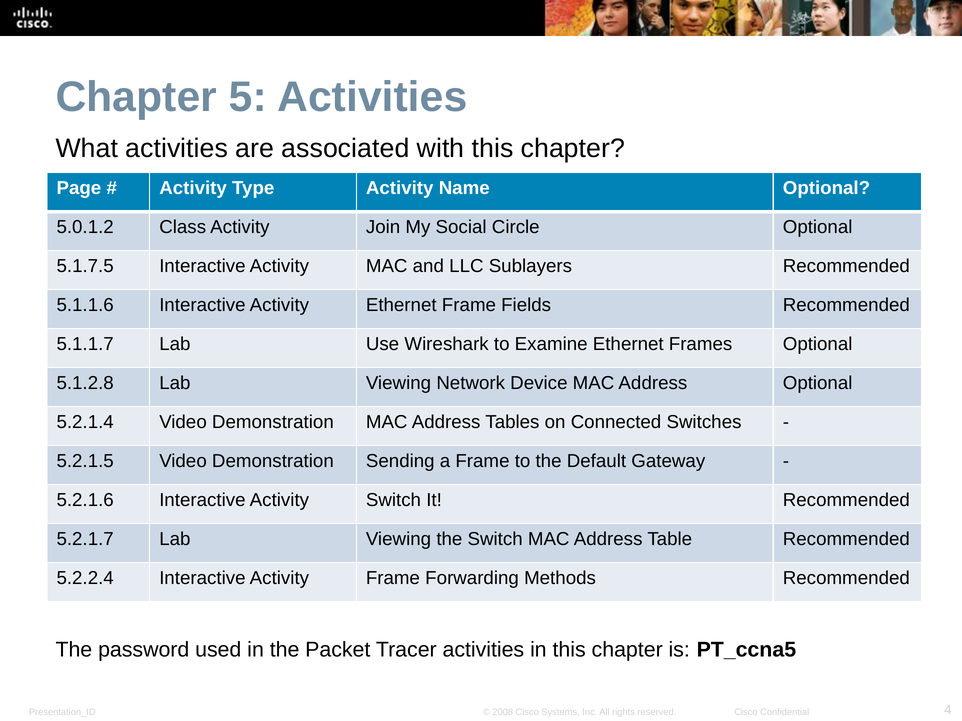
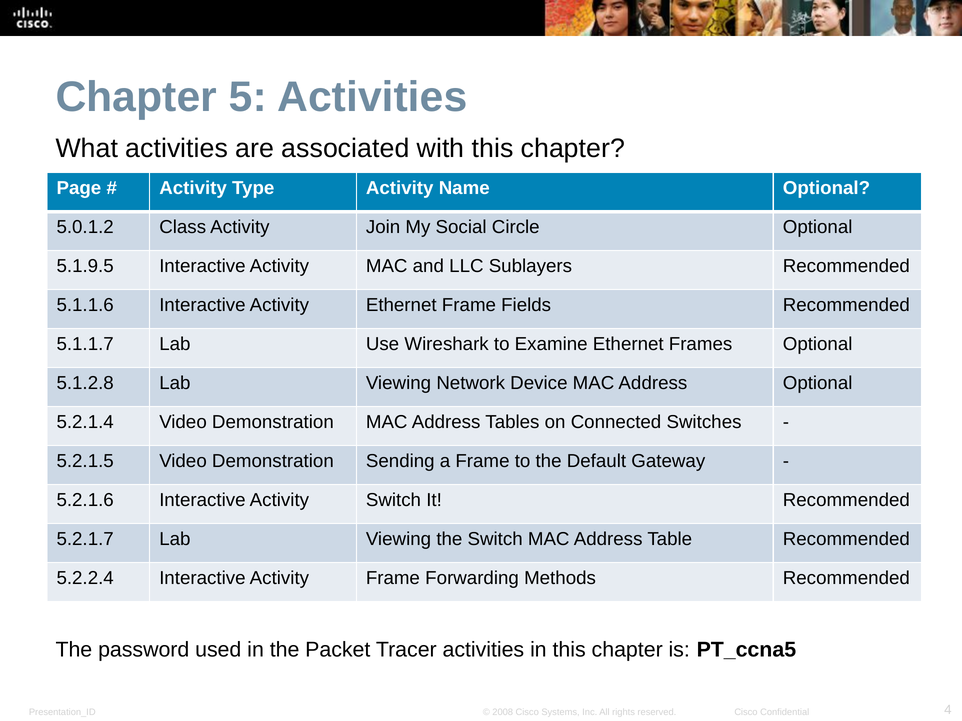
5.1.7.5: 5.1.7.5 -> 5.1.9.5 (85, 266)
